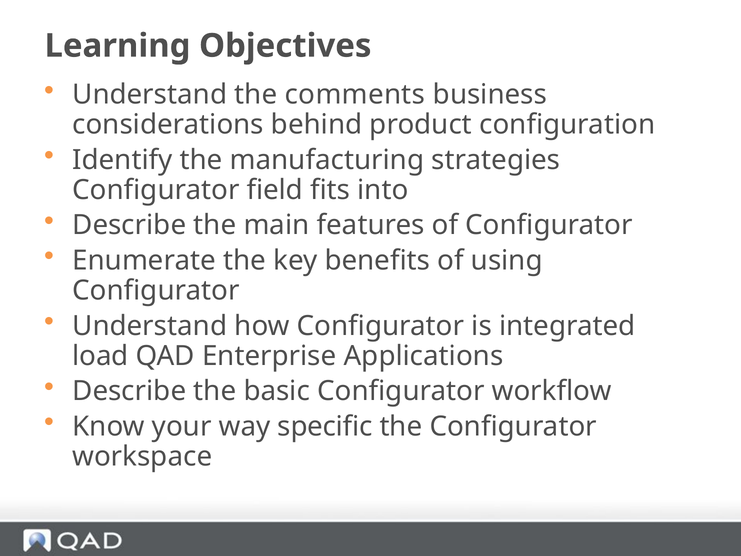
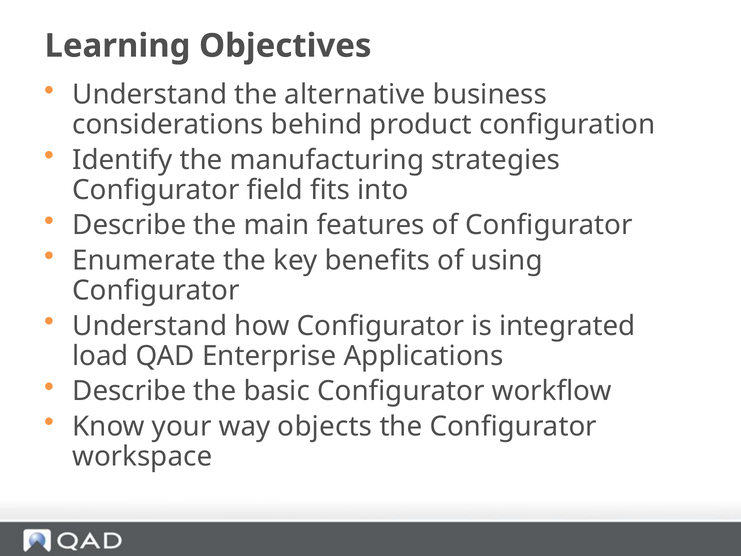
comments: comments -> alternative (355, 95)
specific: specific -> objects (325, 426)
